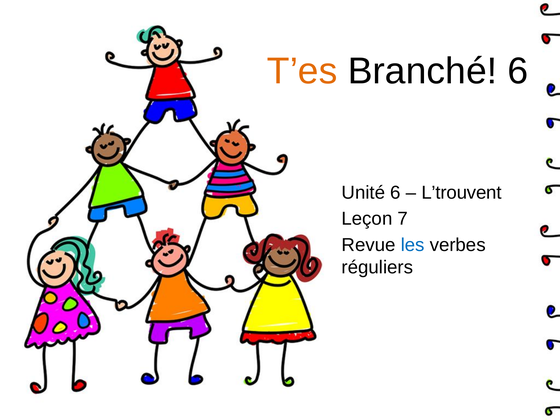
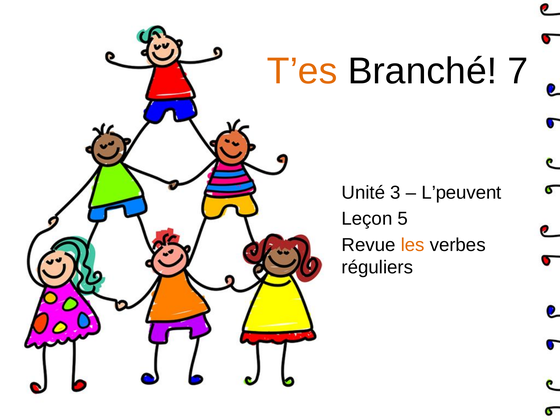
Branché 6: 6 -> 7 (518, 71)
Unité 6: 6 -> 3 (395, 193)
L’trouvent: L’trouvent -> L’peuvent (461, 193)
7: 7 -> 5 (403, 219)
les colour: blue -> orange (413, 245)
